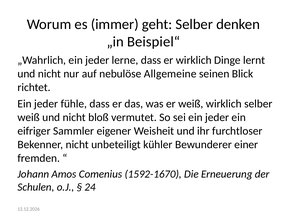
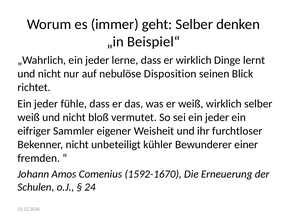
Allgemeine: Allgemeine -> Disposition (170, 74)
